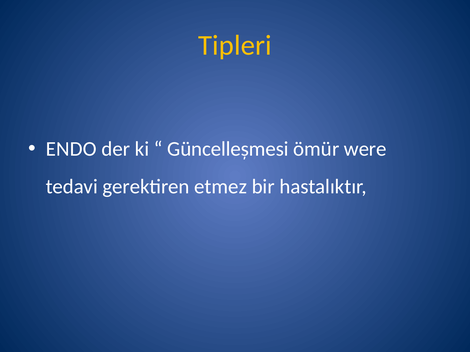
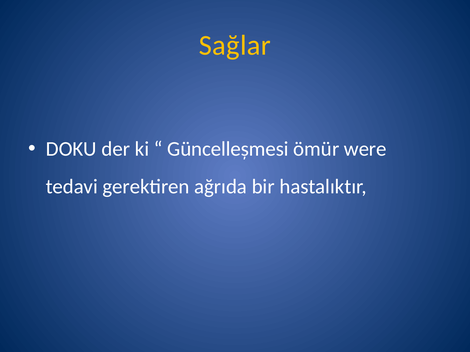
Tipleri: Tipleri -> Sağlar (235, 45)
ENDO: ENDO -> DOKU (71, 149)
etmez: etmez -> ağrıda (221, 187)
